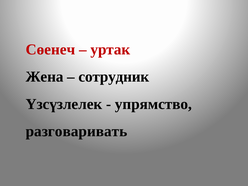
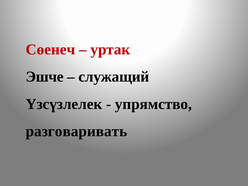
Жена: Жена -> Эшче (45, 77)
сотрудник: сотрудник -> служащий (114, 77)
